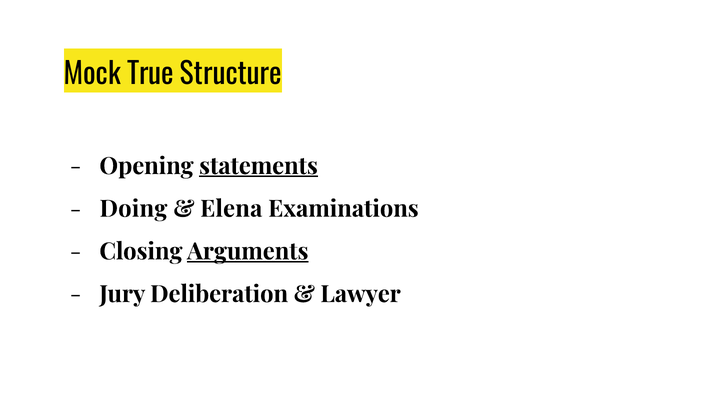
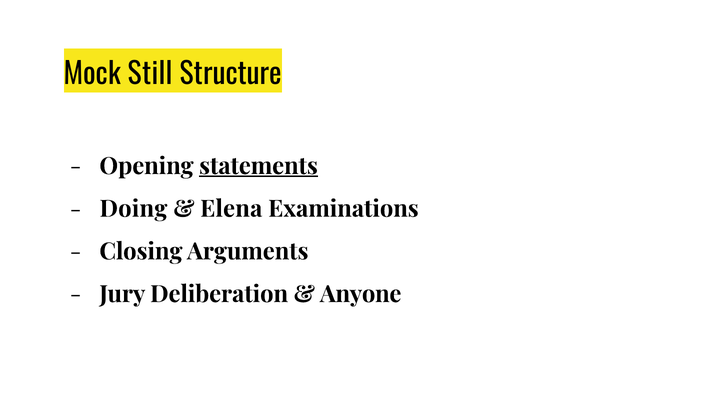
True: True -> Still (150, 74)
Arguments underline: present -> none (248, 252)
Lawyer: Lawyer -> Anyone (361, 294)
